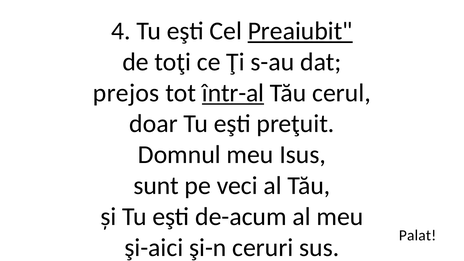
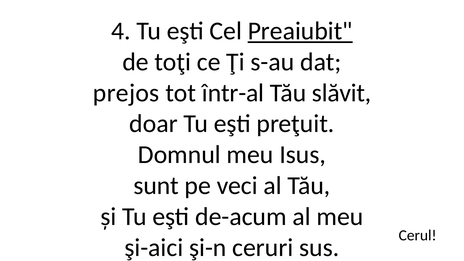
într-al underline: present -> none (233, 93)
cerul: cerul -> slăvit (342, 93)
Palat: Palat -> Cerul (418, 235)
